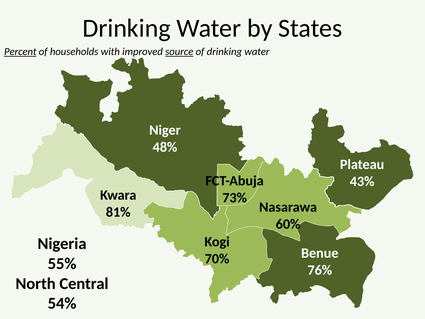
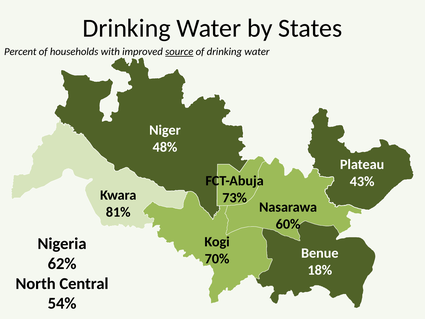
Percent underline: present -> none (20, 52)
55%: 55% -> 62% (62, 263)
76%: 76% -> 18% (320, 270)
